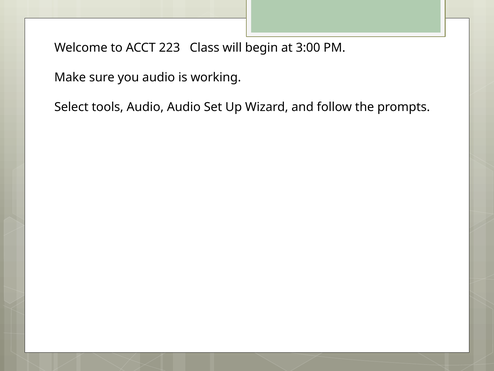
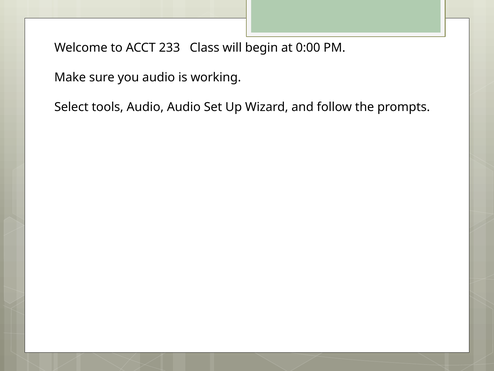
223: 223 -> 233 (169, 48)
3:00: 3:00 -> 0:00 (308, 48)
